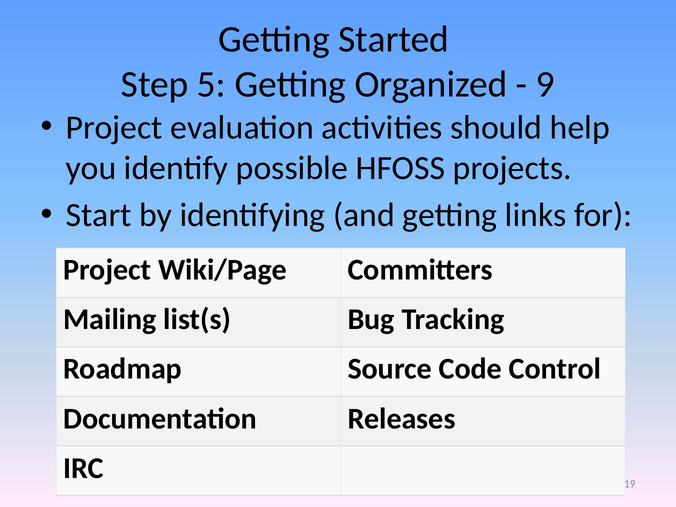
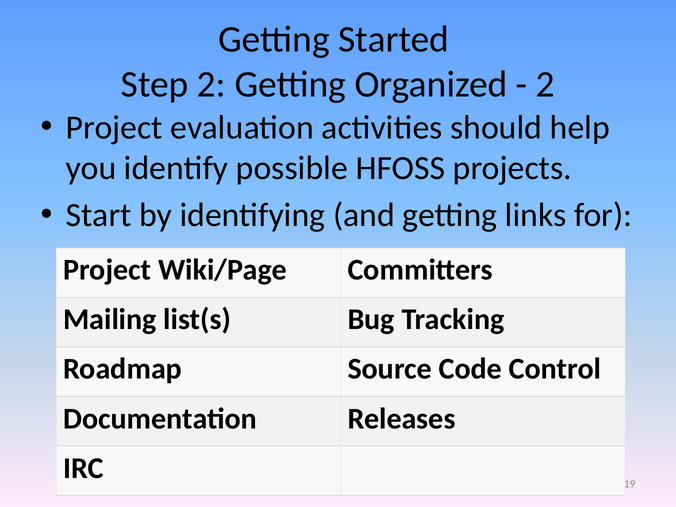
Step 5: 5 -> 2 (211, 84)
9: 9 -> 2 (545, 84)
